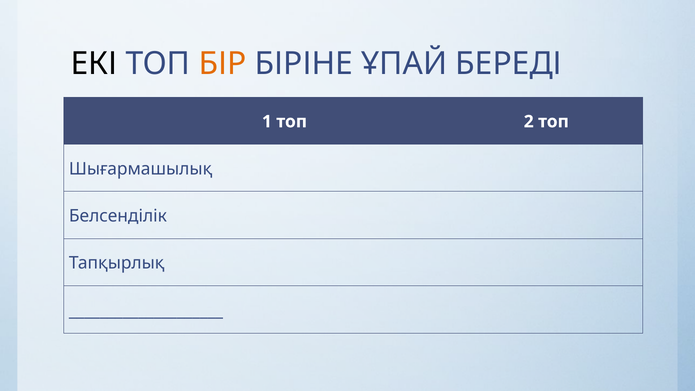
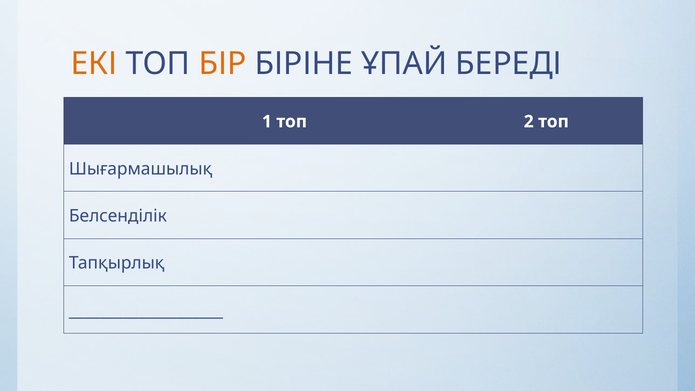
ЕКІ colour: black -> orange (94, 64)
